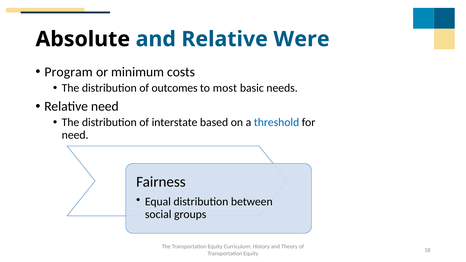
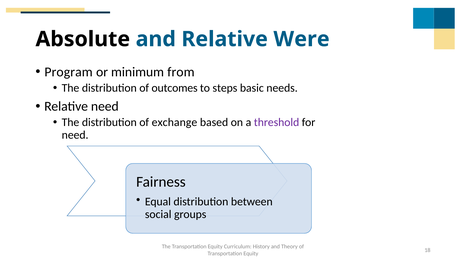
costs: costs -> from (181, 72)
most: most -> steps (225, 88)
interstate: interstate -> exchange (174, 123)
threshold colour: blue -> purple (277, 123)
